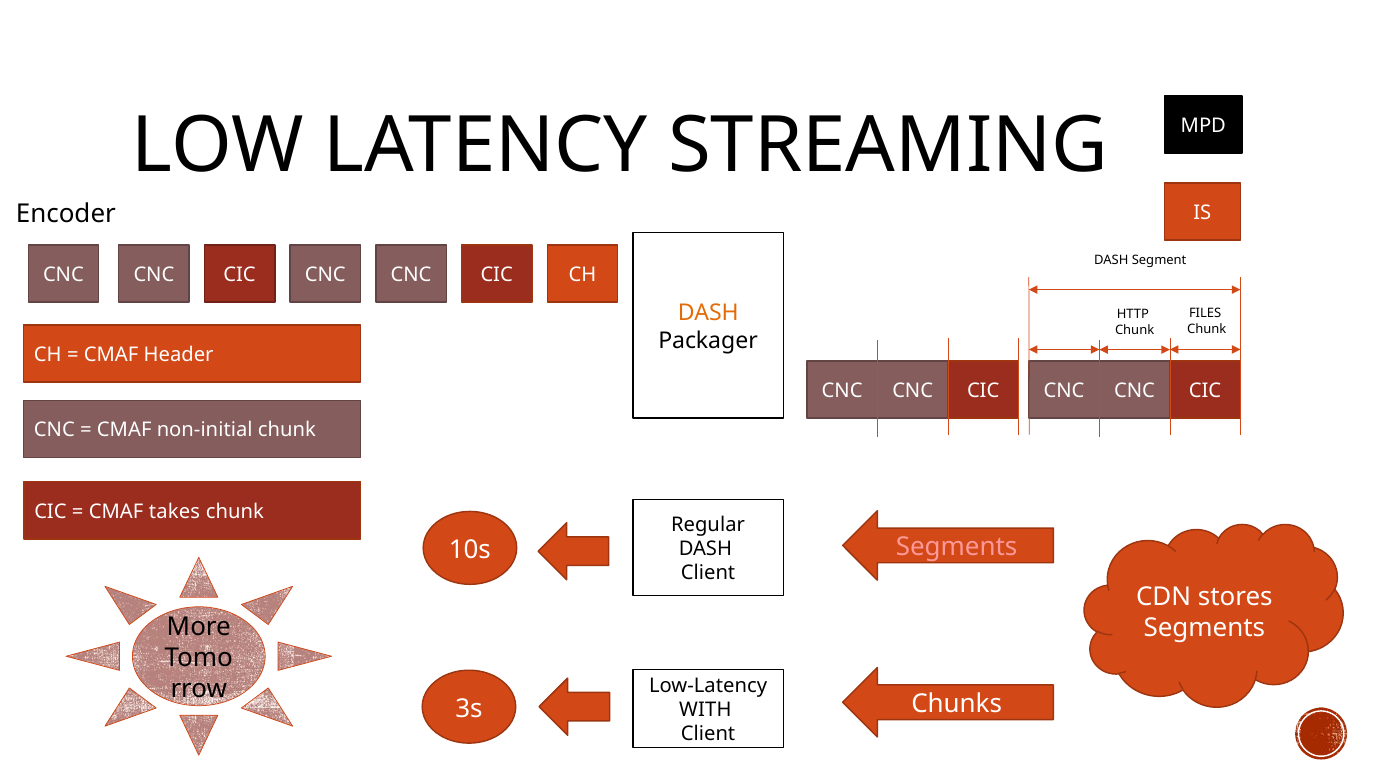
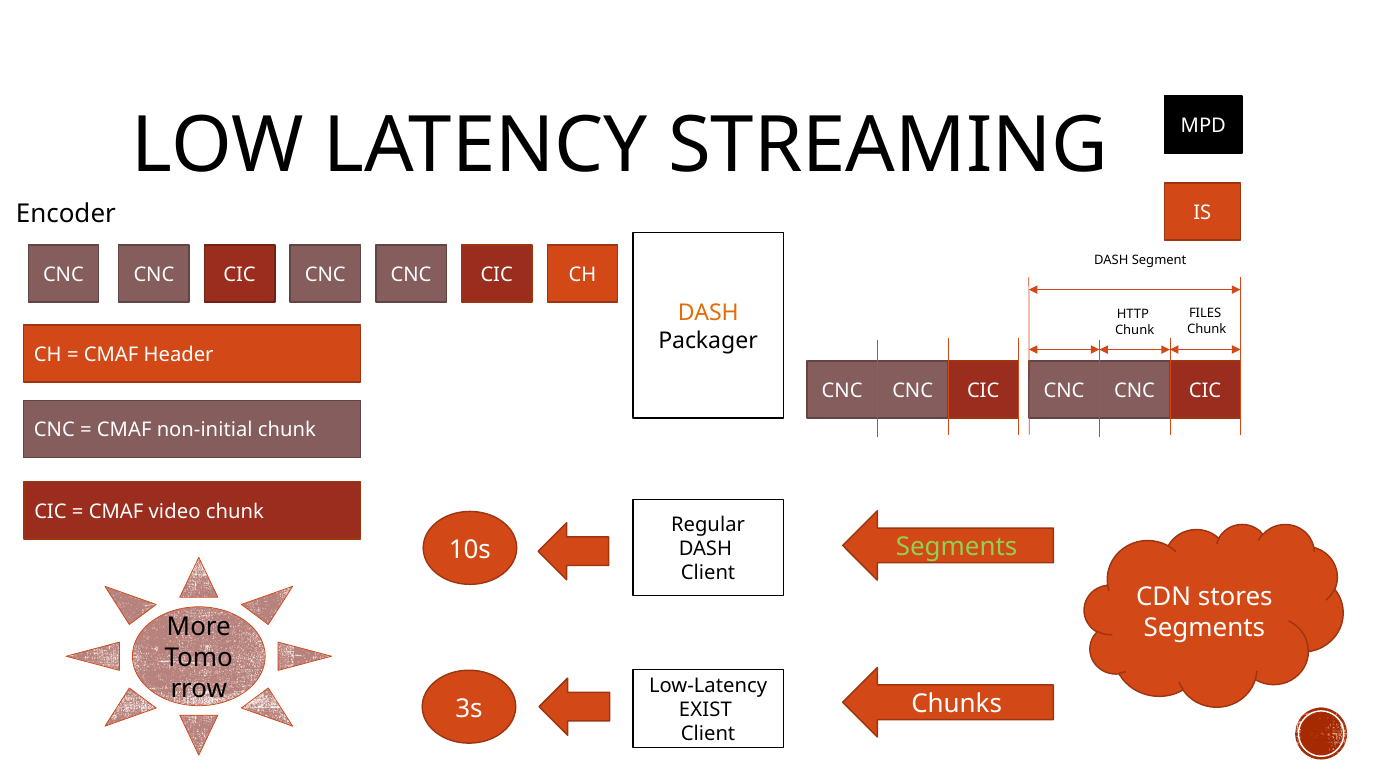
takes: takes -> video (175, 512)
Segments colour: pink -> light green (957, 547)
WITH: WITH -> EXIST (705, 710)
